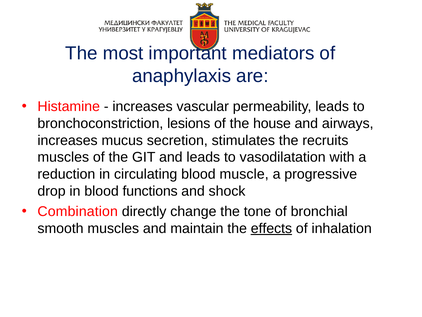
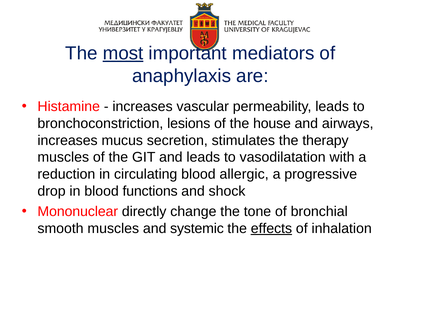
most underline: none -> present (123, 53)
recruits: recruits -> therapy (325, 140)
muscle: muscle -> allergic (244, 174)
Combination: Combination -> Mononuclear (78, 211)
maintain: maintain -> systemic (197, 228)
